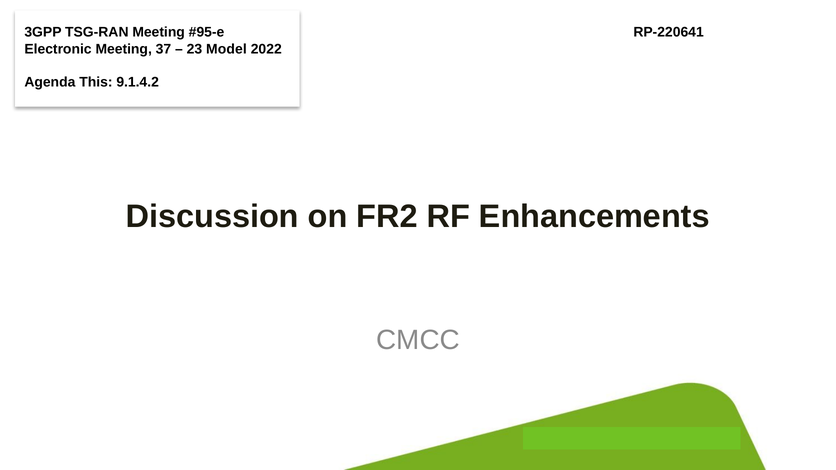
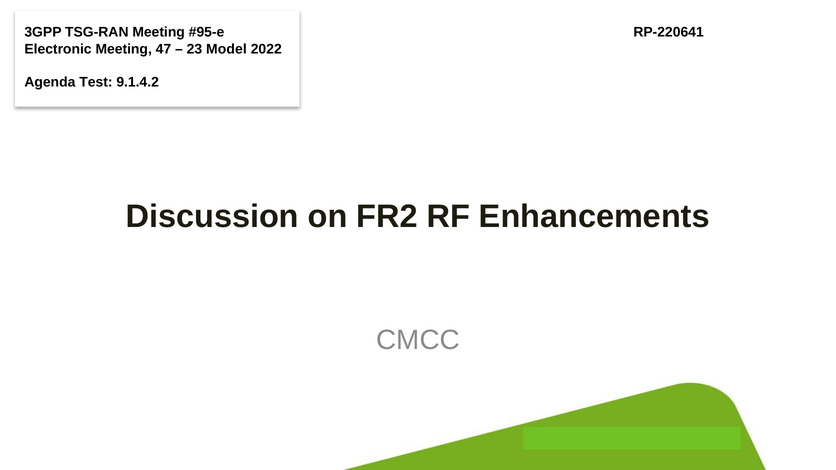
37: 37 -> 47 (163, 49)
This: This -> Test (96, 82)
